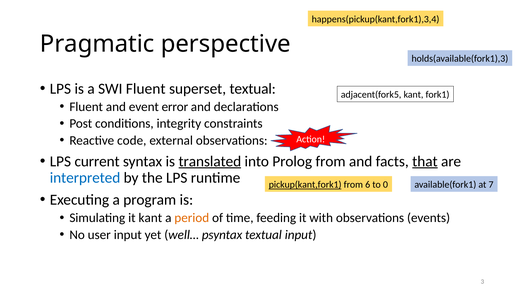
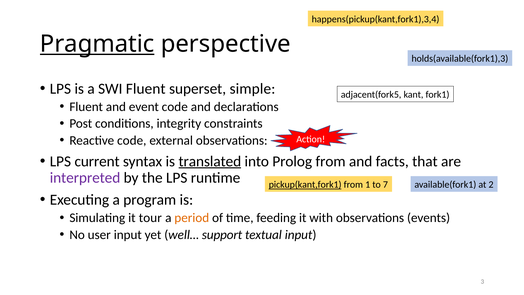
Pragmatic underline: none -> present (97, 44)
superset textual: textual -> simple (252, 89)
event error: error -> code (175, 107)
that underline: present -> none (425, 161)
interpreted colour: blue -> purple (85, 178)
6: 6 -> 1 (368, 184)
0: 0 -> 7 (385, 184)
7: 7 -> 2 (491, 184)
it kant: kant -> tour (150, 218)
psyntax: psyntax -> support (222, 235)
